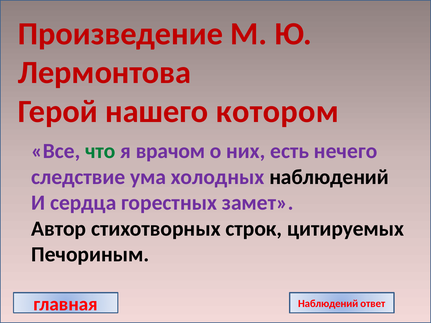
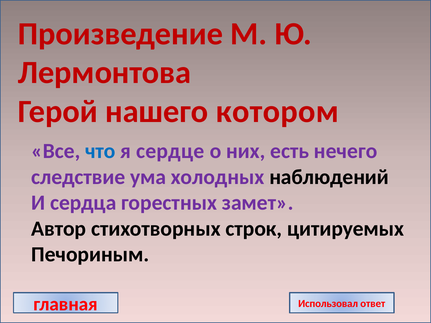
что colour: green -> blue (100, 151)
врачом: врачом -> сердце (170, 151)
главная Наблюдений: Наблюдений -> Использовал (328, 304)
